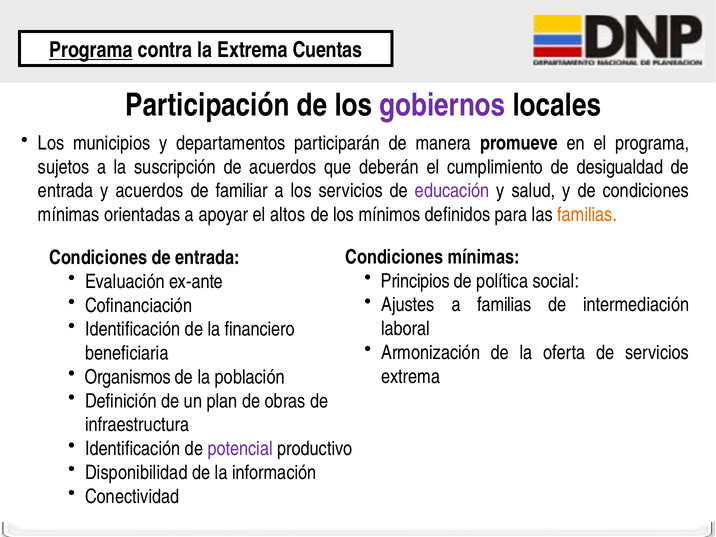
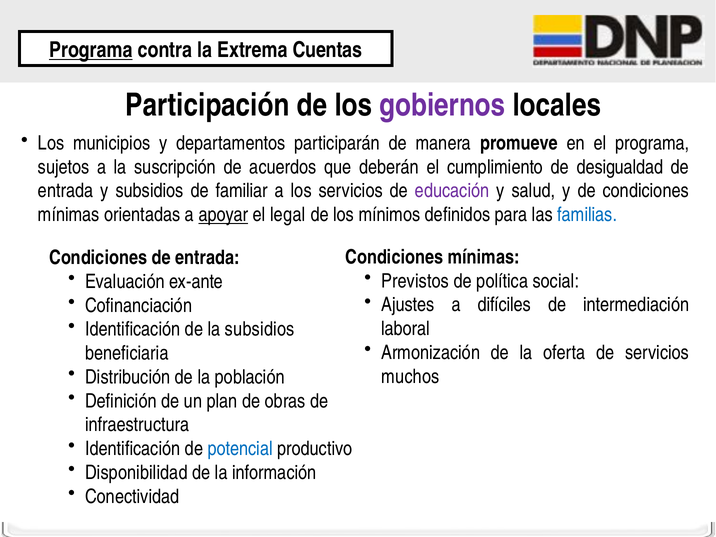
y acuerdos: acuerdos -> subsidios (150, 191)
apoyar underline: none -> present (223, 215)
altos: altos -> legal (288, 215)
familias colour: orange -> blue (587, 215)
Principios: Principios -> Previstos (415, 281)
a familias: familias -> difíciles (504, 305)
la financiero: financiero -> subsidios (260, 329)
Organismos: Organismos -> Distribución (128, 377)
extrema: extrema -> muchos (411, 376)
potencial colour: purple -> blue (240, 449)
